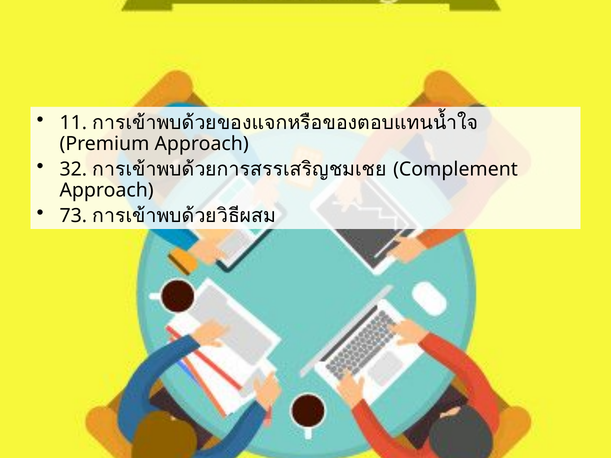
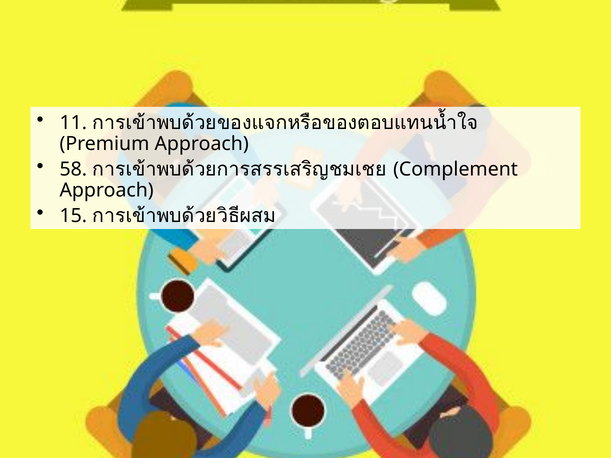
32: 32 -> 58 (73, 169)
73: 73 -> 15 (73, 216)
